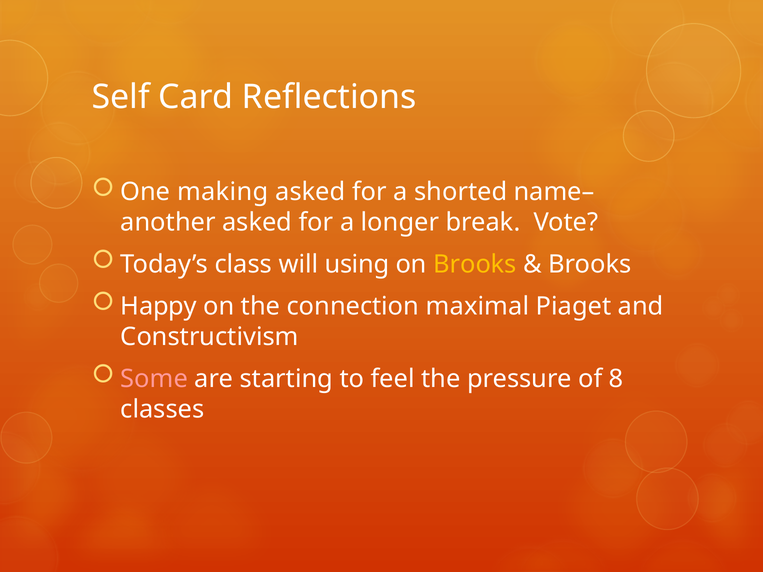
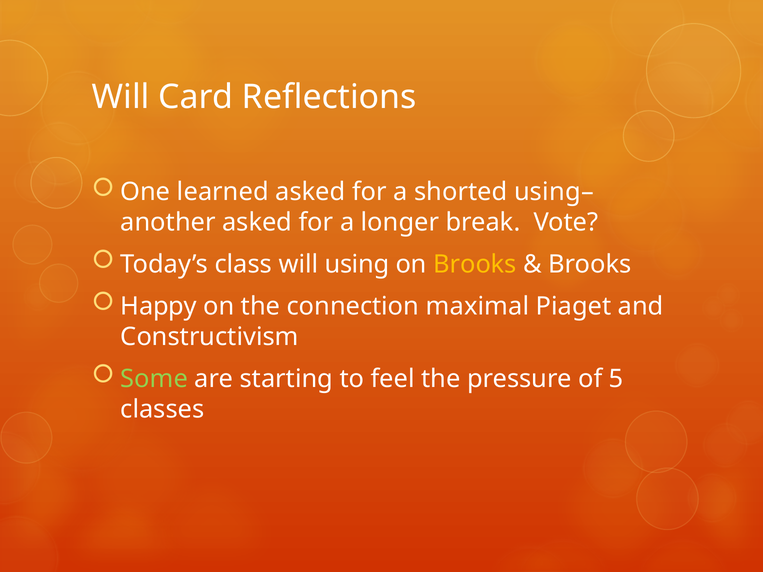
Self: Self -> Will (121, 97)
making: making -> learned (223, 192)
name–: name– -> using– (554, 192)
Some colour: pink -> light green (154, 379)
8: 8 -> 5 (616, 379)
